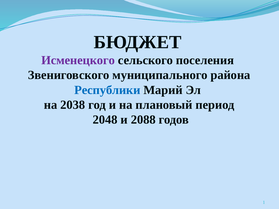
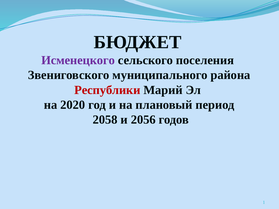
Республики colour: blue -> red (107, 90)
2038: 2038 -> 2020 (73, 105)
2048: 2048 -> 2058 (105, 120)
2088: 2088 -> 2056 (143, 120)
